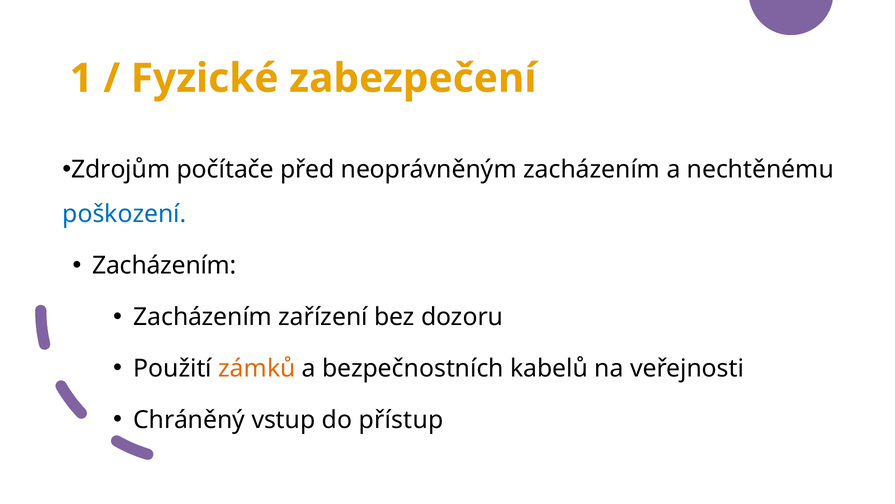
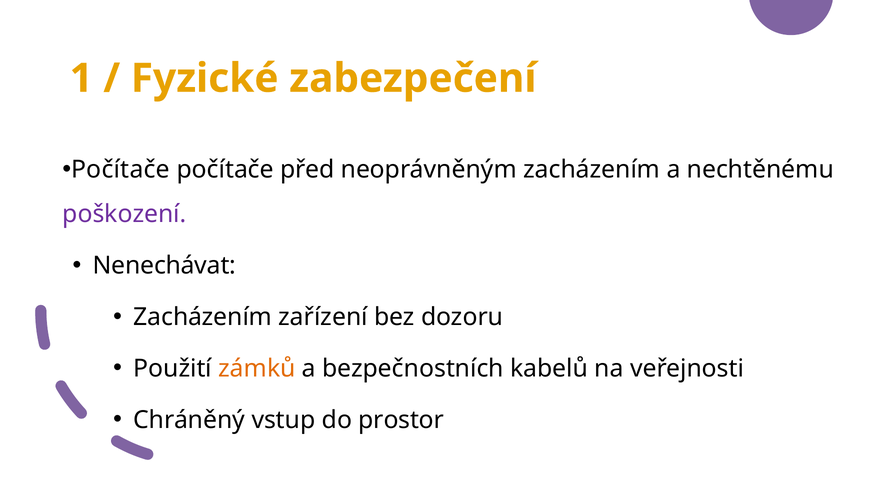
Zdrojům: Zdrojům -> Počítače (121, 169)
poškození colour: blue -> purple (124, 214)
Zacházením: Zacházením -> Nenechávat (164, 265)
přístup: přístup -> prostor (401, 420)
